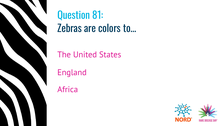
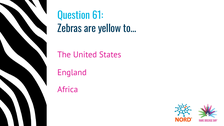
81: 81 -> 61 (98, 15)
colors: colors -> yellow (109, 29)
